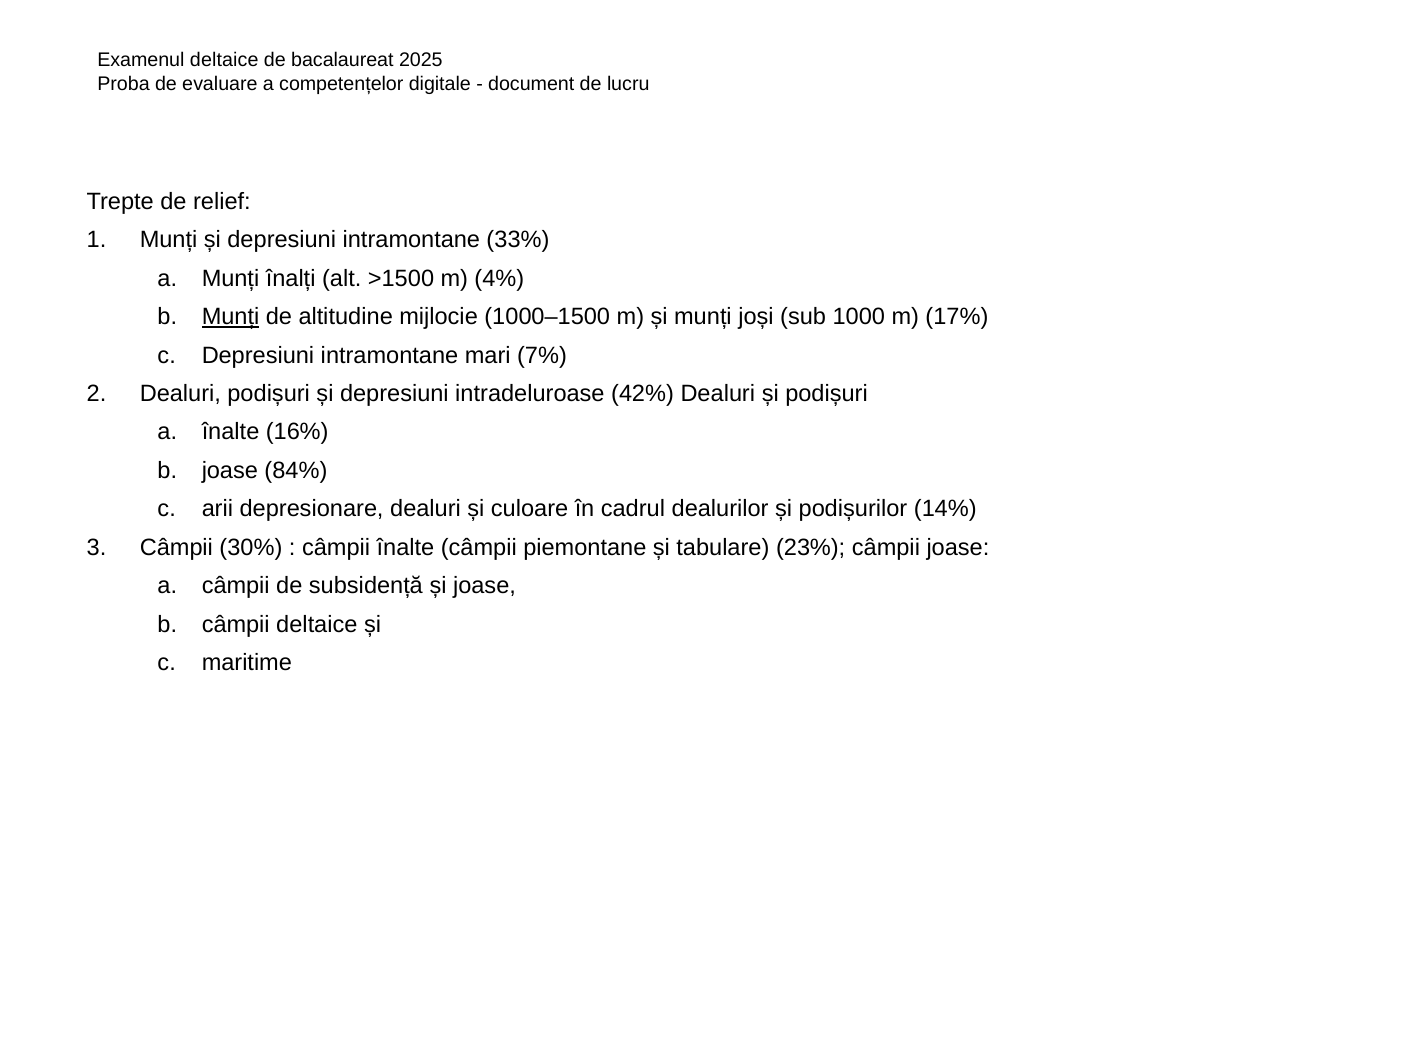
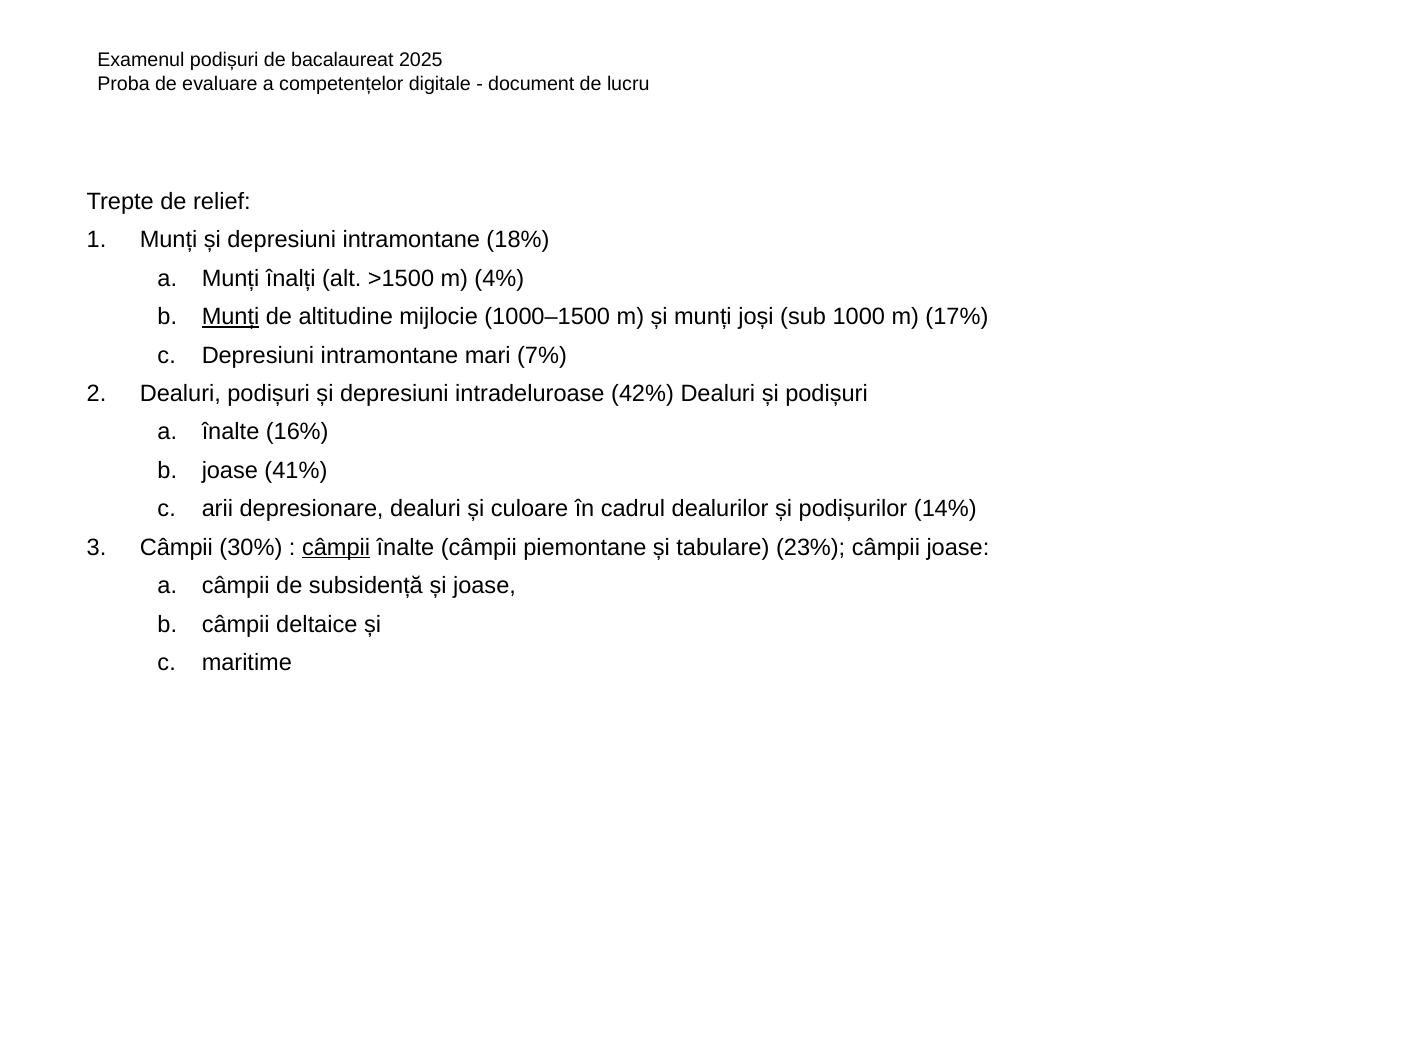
Examenul deltaice: deltaice -> podișuri (224, 60)
33%: 33% -> 18% (518, 240)
84%: 84% -> 41% (296, 471)
câmpii underline: none -> present (336, 548)
